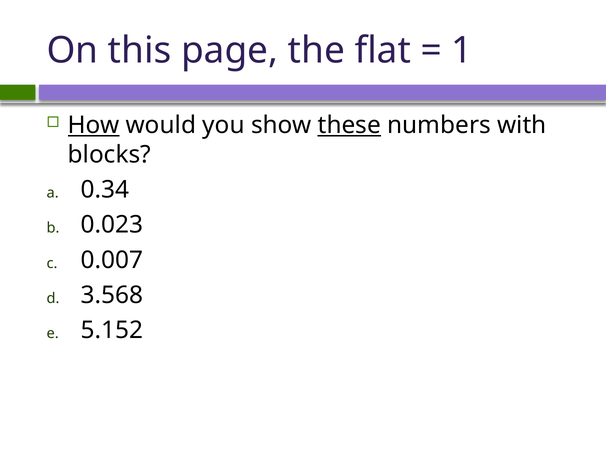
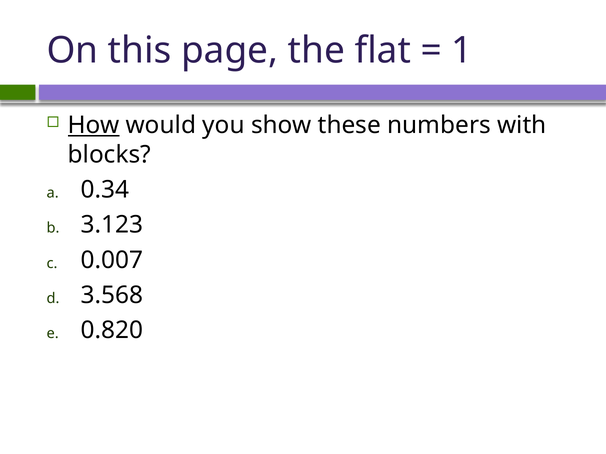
these underline: present -> none (349, 125)
0.023: 0.023 -> 3.123 (112, 225)
5.152: 5.152 -> 0.820 (112, 331)
